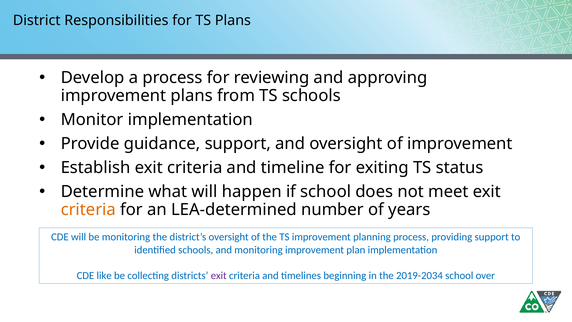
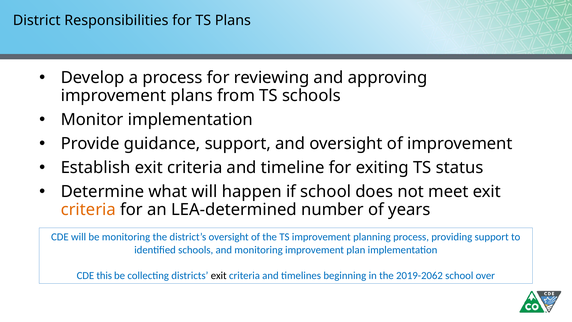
like: like -> this (104, 276)
exit colour: purple -> black (219, 276)
2019-2034: 2019-2034 -> 2019-2062 (419, 276)
